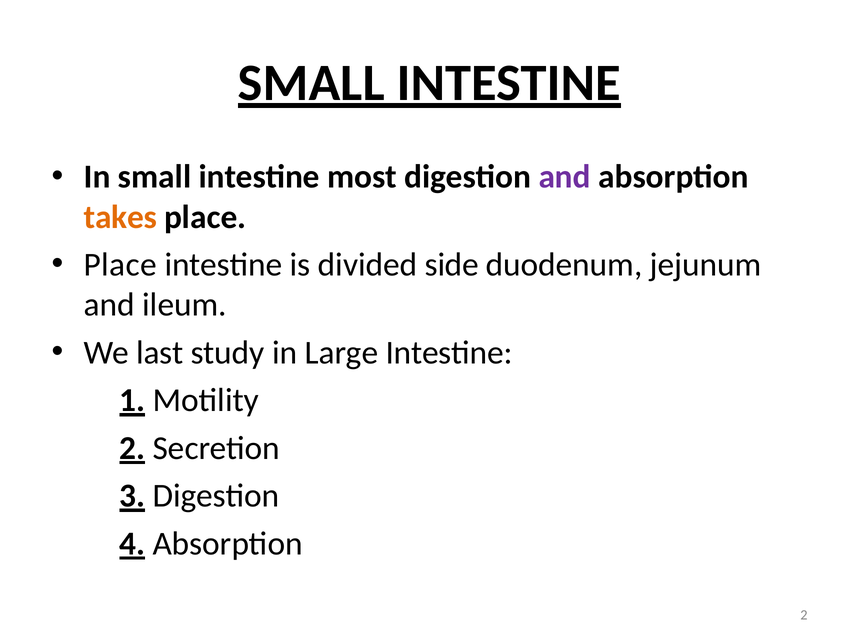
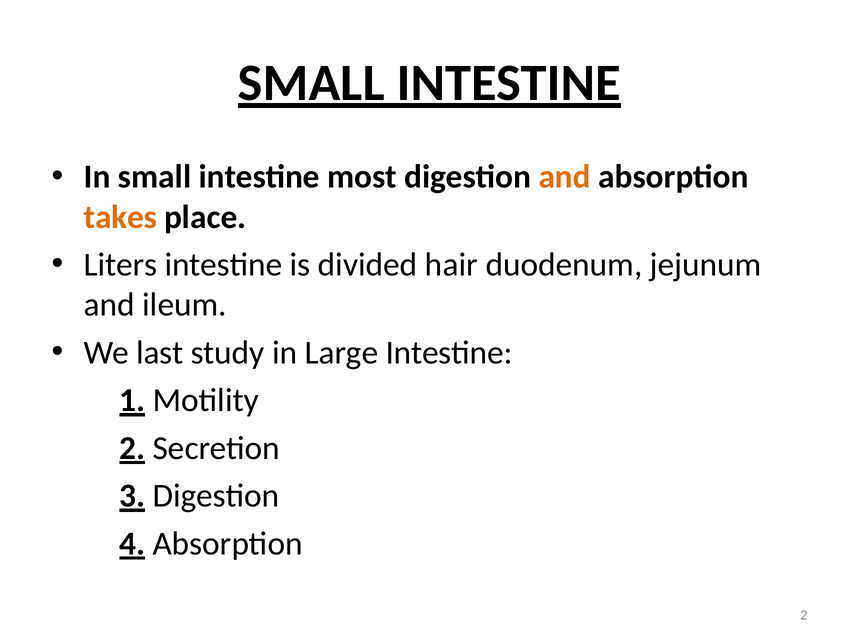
and colour: purple -> orange (565, 177)
Place: Place -> Liters (120, 265)
side: side -> hair (451, 265)
